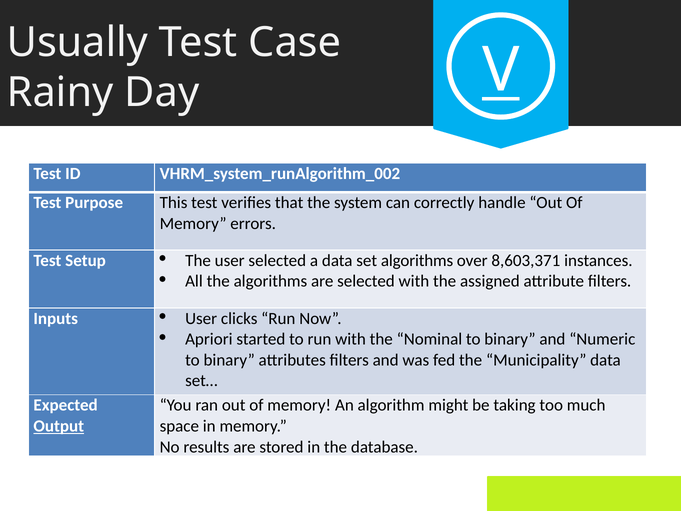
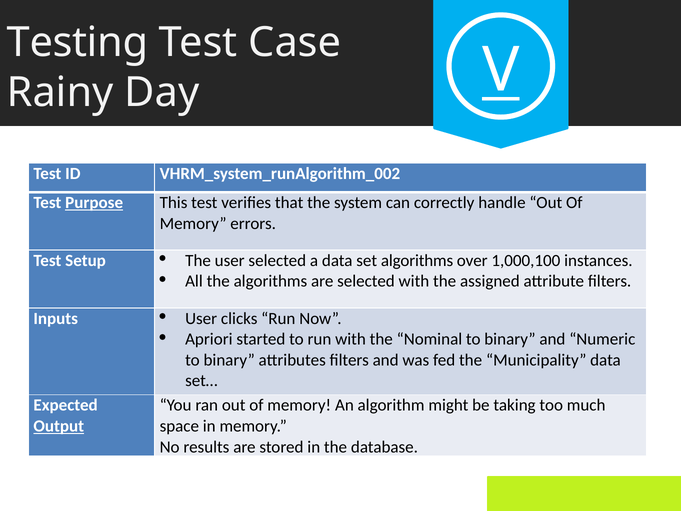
Usually: Usually -> Testing (78, 43)
Purpose underline: none -> present (94, 203)
8,603,371: 8,603,371 -> 1,000,100 (526, 260)
